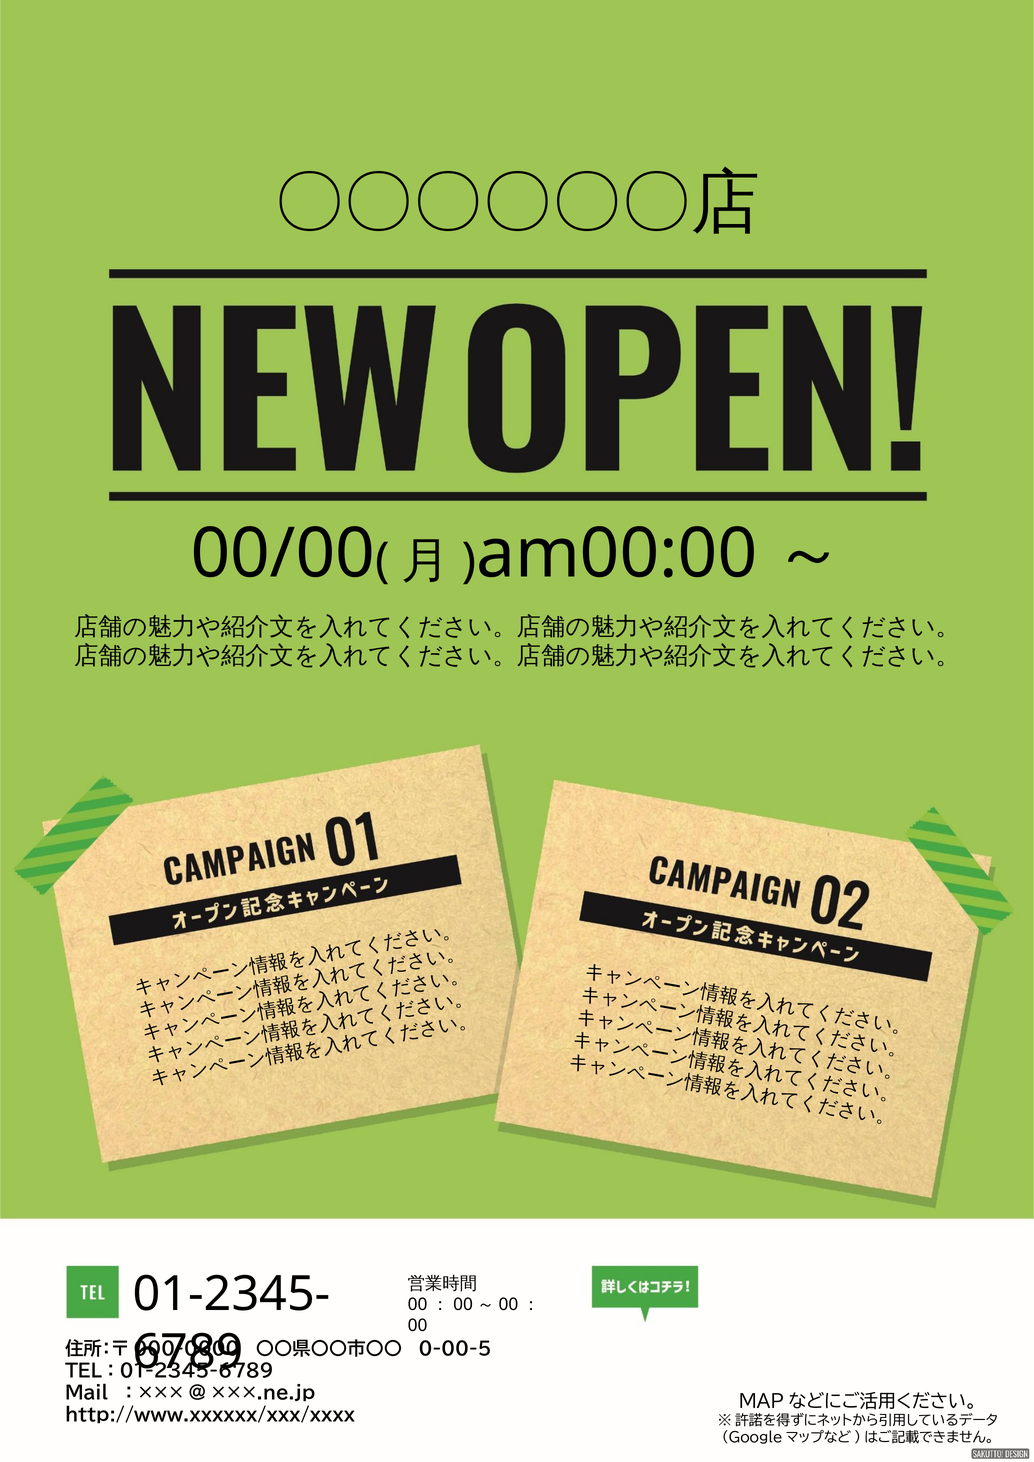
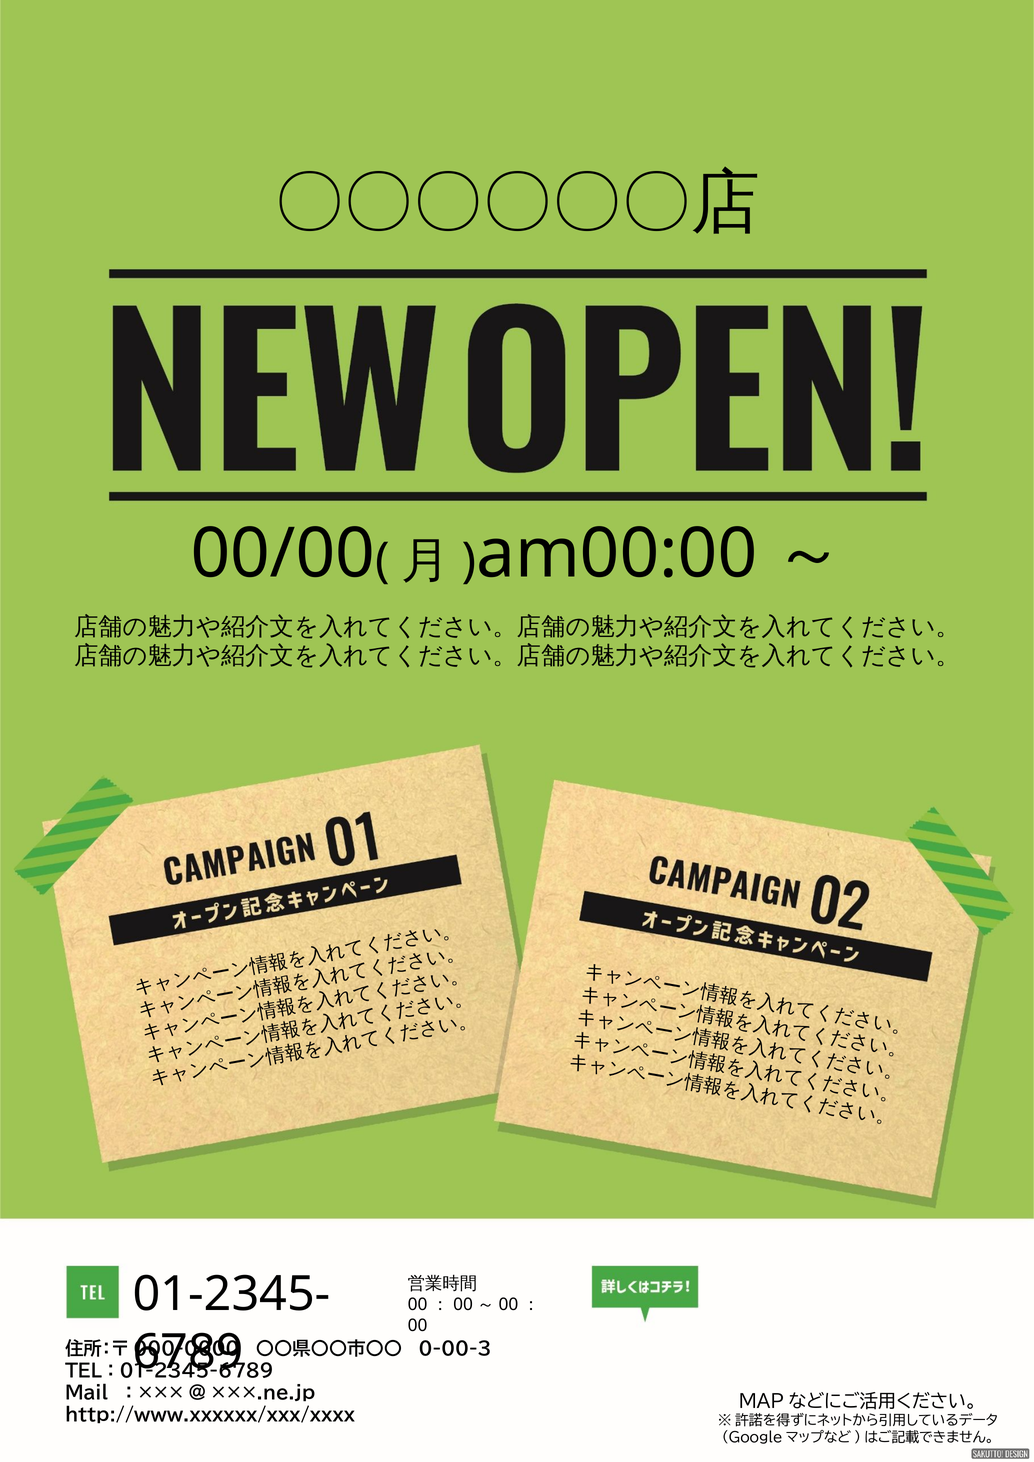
0-00-5: 0-00-5 -> 0-00-3 (455, 1350)
